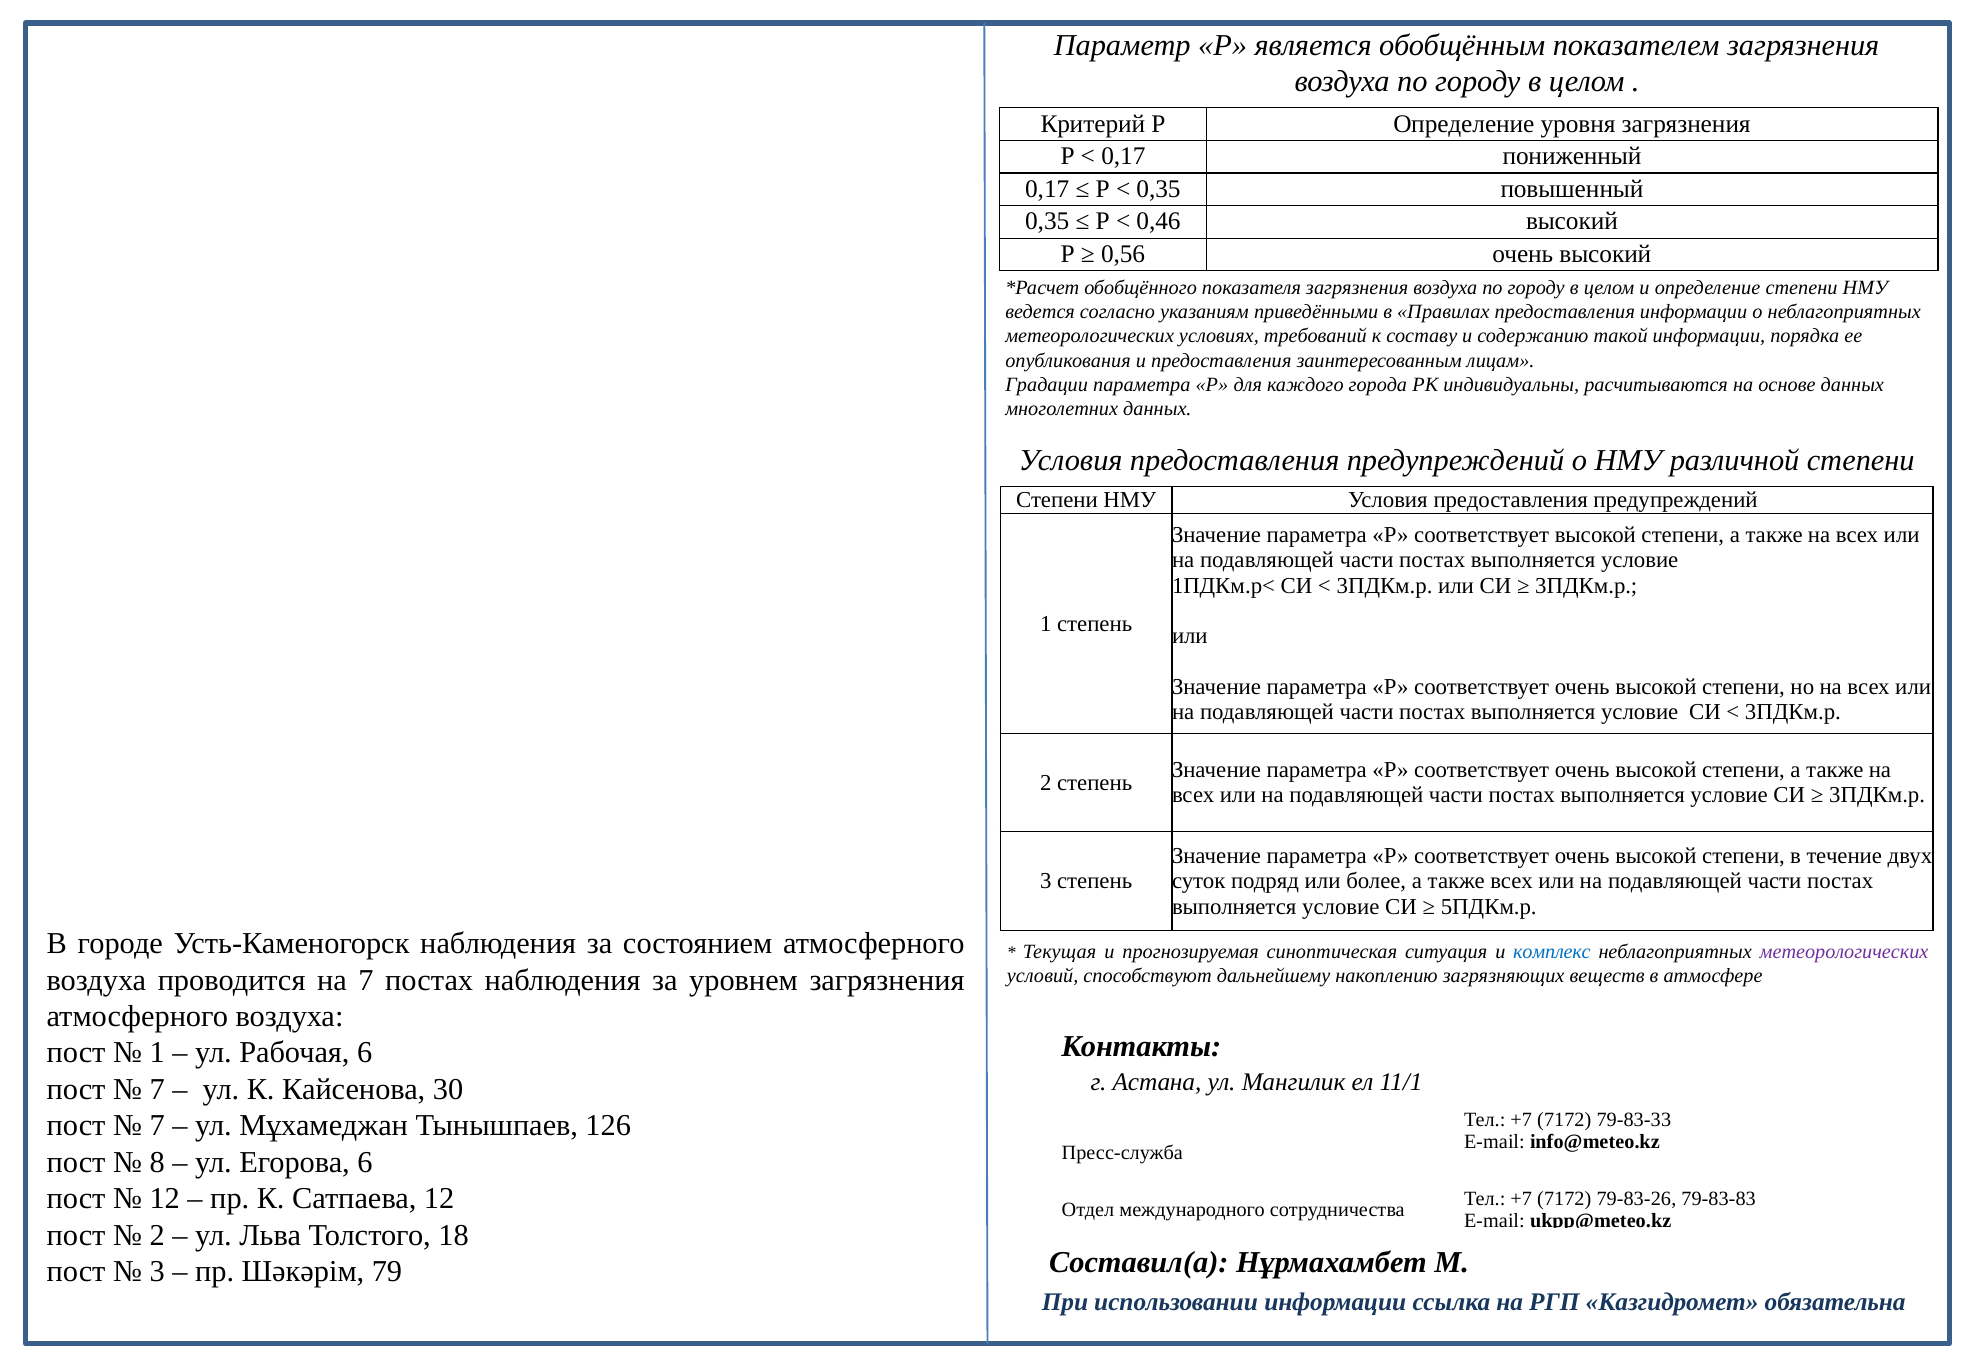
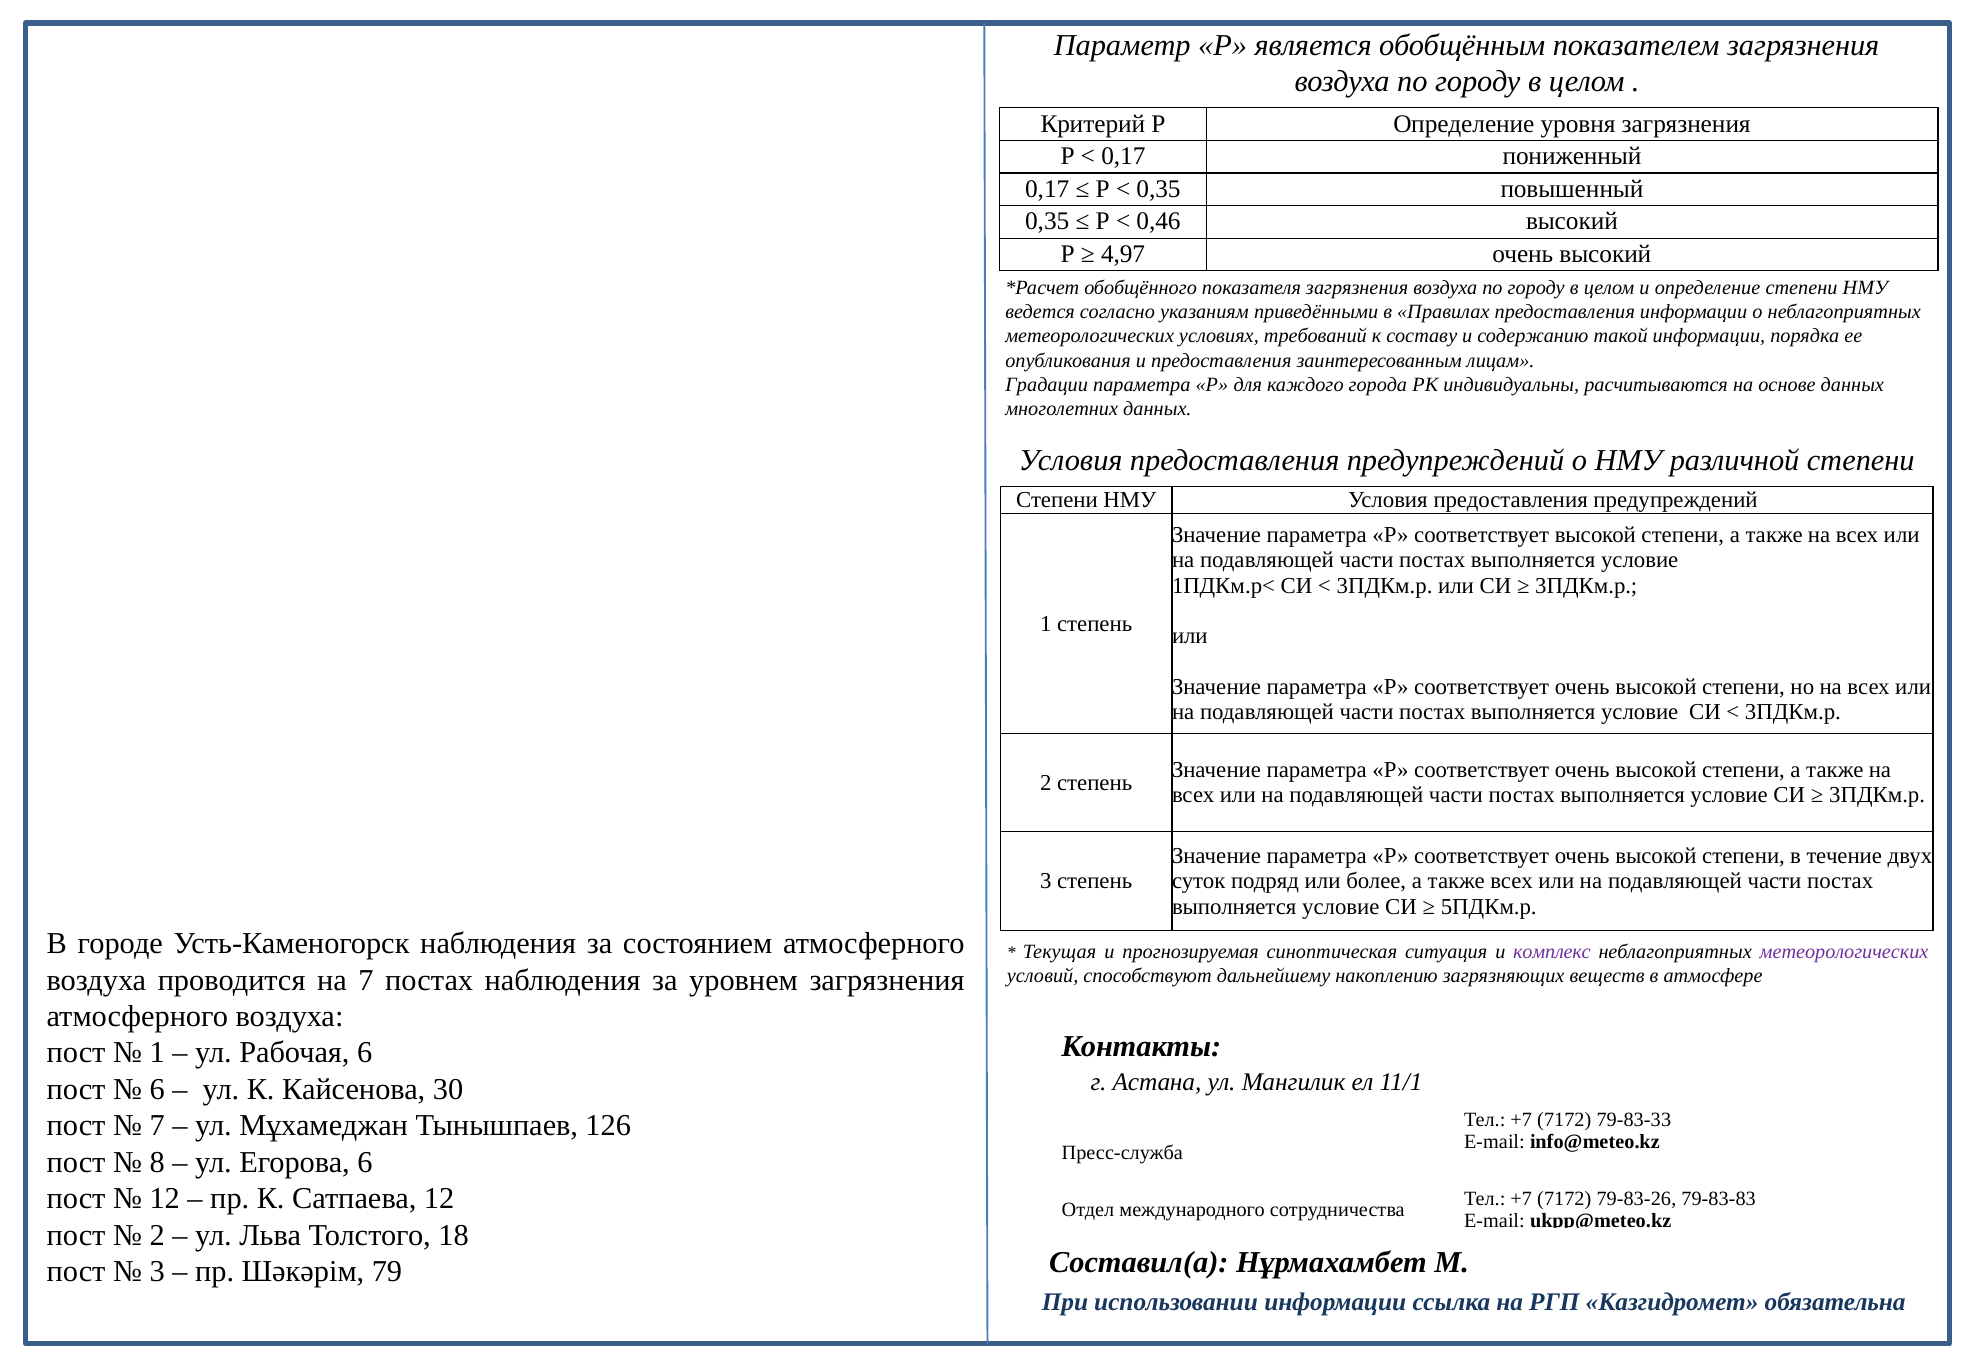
0,56: 0,56 -> 4,97 (1123, 254)
комплекс colour: blue -> purple (1552, 952)
7: 7 -> 6 (157, 1090)
